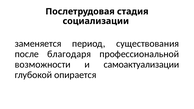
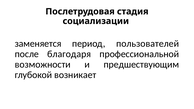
существования: существования -> пользователей (148, 44)
самоактуализации: самоактуализации -> предшествующим (141, 65)
опирается: опирается -> возникает (75, 75)
